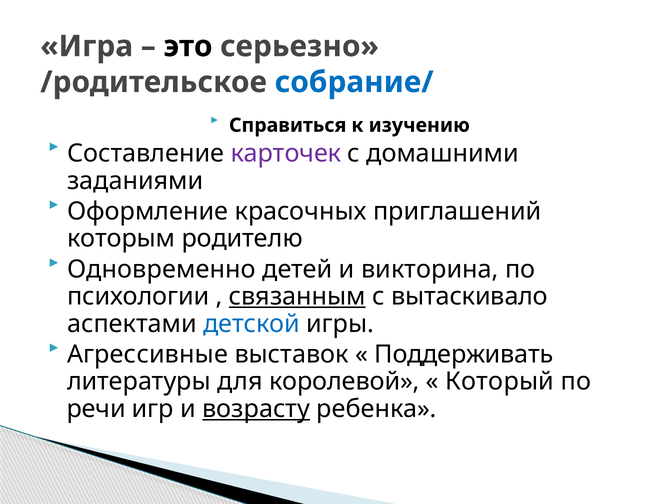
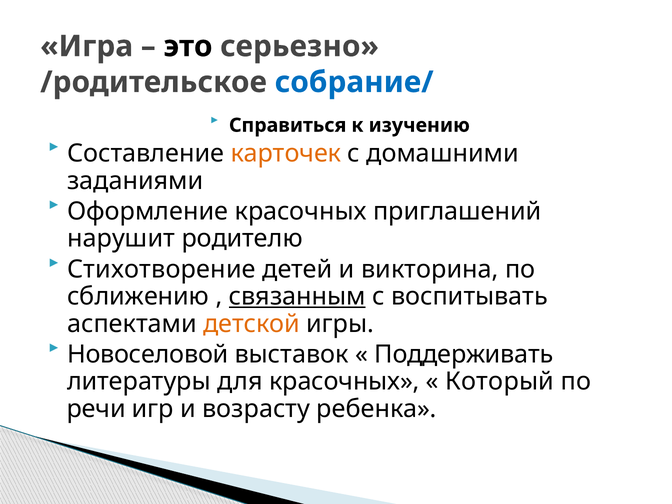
карточек colour: purple -> orange (286, 154)
которым: которым -> нарушит (121, 239)
Одновременно: Одновременно -> Стихотворение (161, 269)
психологии: психологии -> сближению (138, 296)
вытаскивало: вытаскивало -> воспитывать (470, 296)
детской colour: blue -> orange (252, 324)
Агрессивные: Агрессивные -> Новоселовой (148, 354)
для королевой: королевой -> красочных (344, 382)
возрасту underline: present -> none (256, 409)
